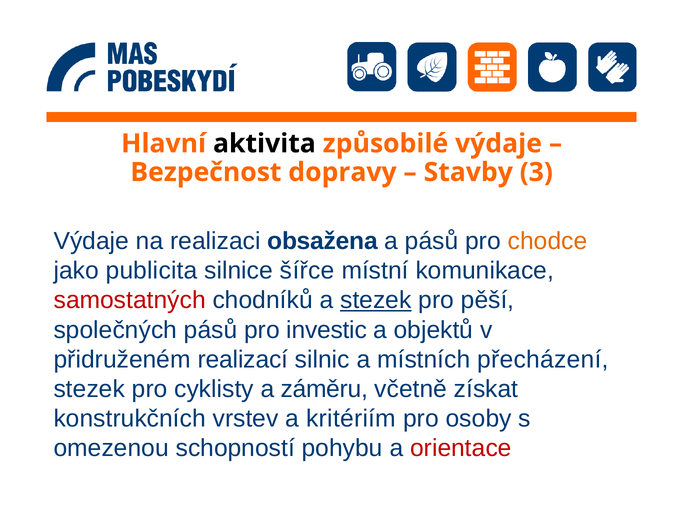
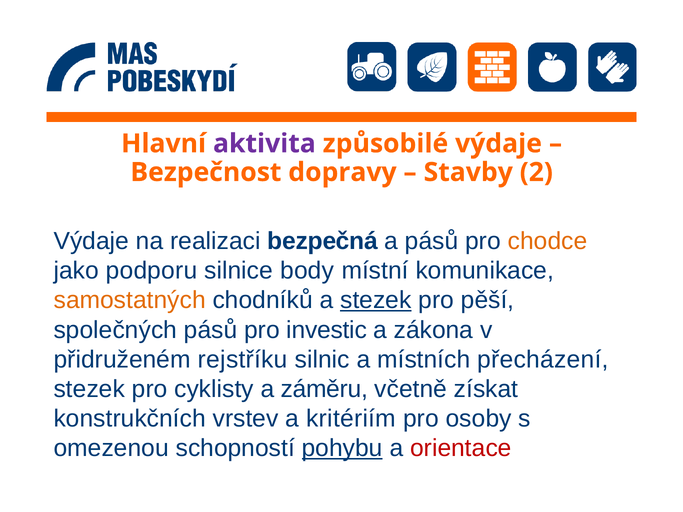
aktivita colour: black -> purple (264, 144)
3: 3 -> 2 (536, 172)
obsažena: obsažena -> bezpečná (323, 241)
publicita: publicita -> podporu (152, 271)
šířce: šířce -> body (307, 271)
samostatných colour: red -> orange (130, 300)
objektů: objektů -> zákona (433, 330)
realizací: realizací -> rejstříku (243, 360)
pohybu underline: none -> present (342, 448)
